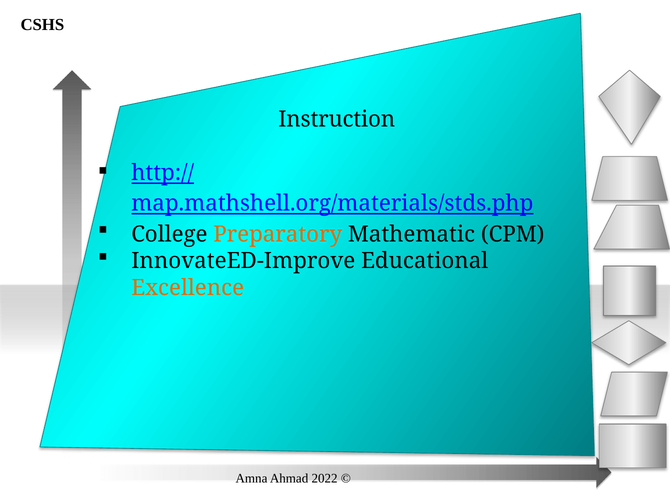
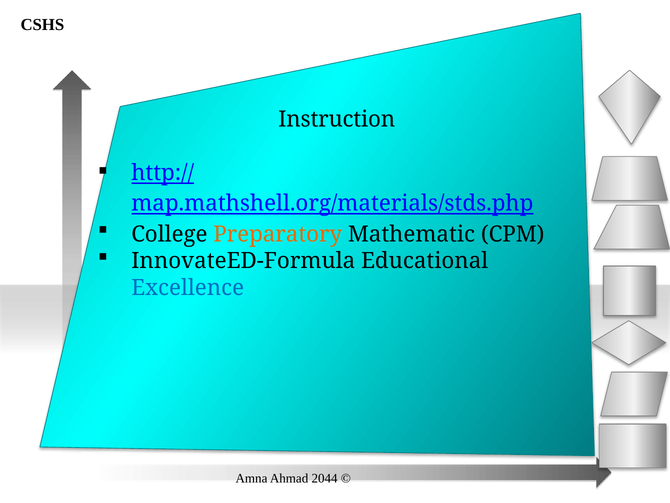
InnovateED-Improve: InnovateED-Improve -> InnovateED-Formula (243, 261)
Excellence colour: orange -> blue (188, 288)
2022: 2022 -> 2044 (325, 478)
